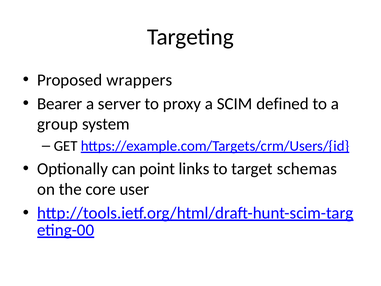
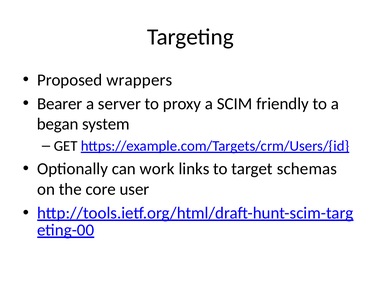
defined: defined -> friendly (283, 104)
group: group -> began (58, 124)
point: point -> work (157, 169)
